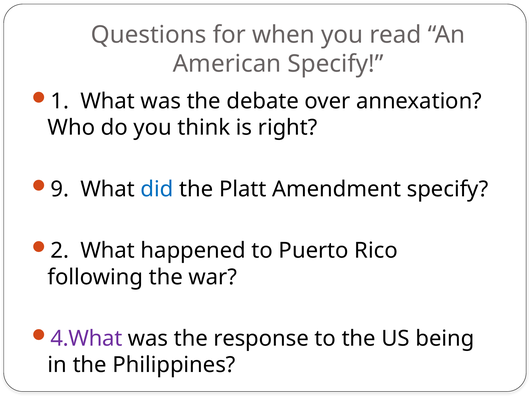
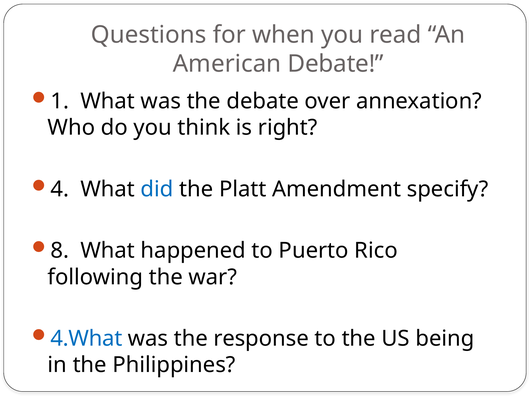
American Specify: Specify -> Debate (336, 64)
9: 9 -> 4 (60, 189)
2: 2 -> 8 (60, 251)
4.What colour: purple -> blue (86, 339)
